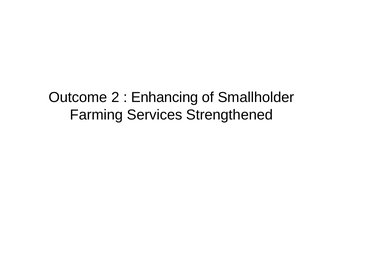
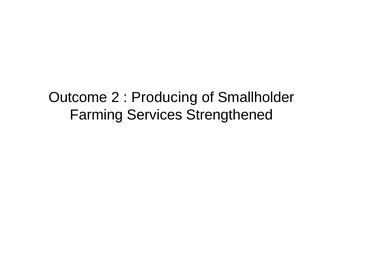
Enhancing: Enhancing -> Producing (164, 97)
